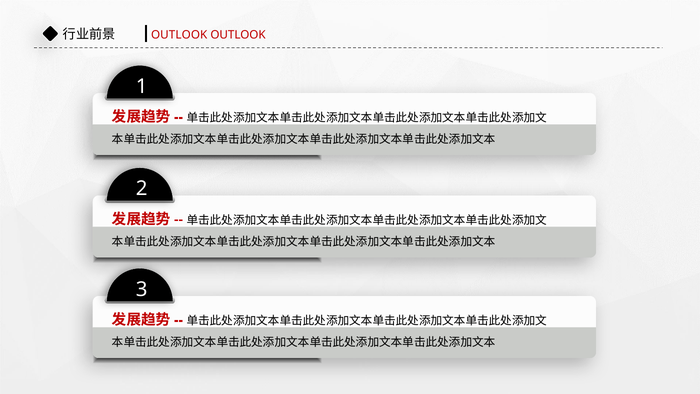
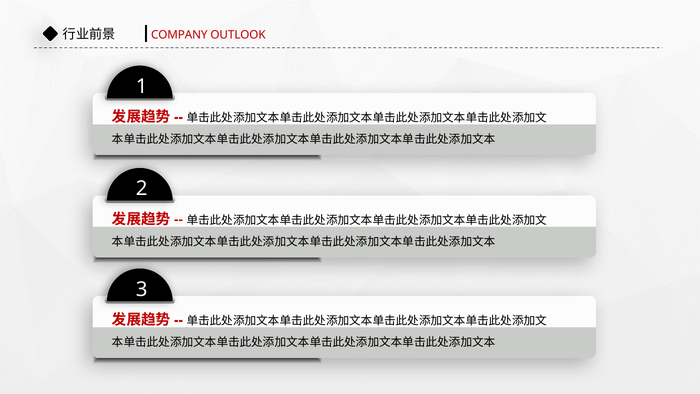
OUTLOOK: OUTLOOK -> COMPANY (179, 35)
